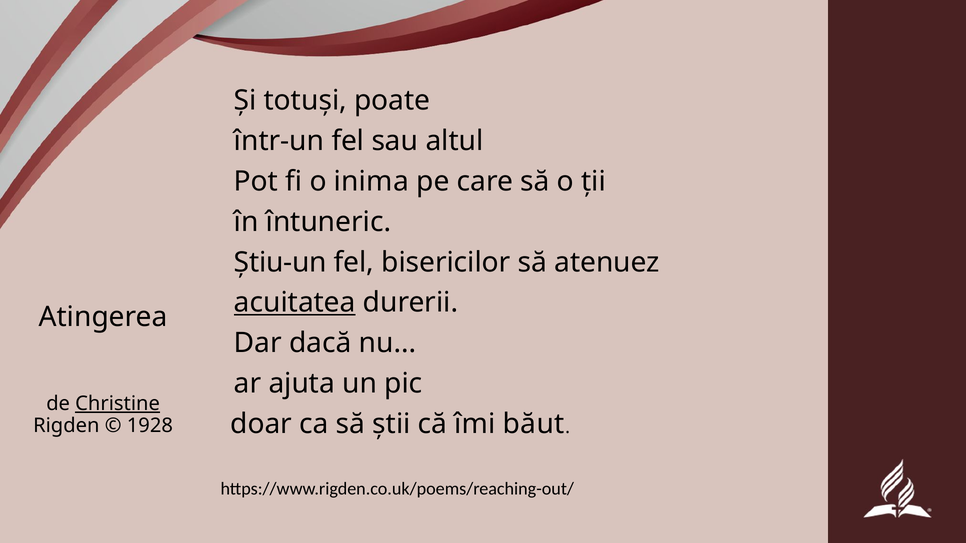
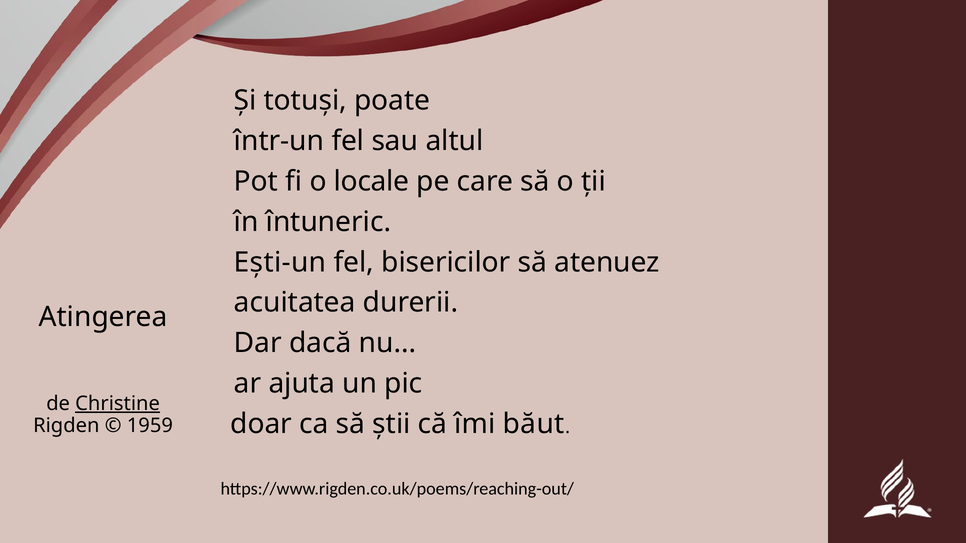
inima: inima -> locale (372, 181)
Știu-un: Știu-un -> Ești-un (280, 262)
acuitatea underline: present -> none (295, 303)
1928: 1928 -> 1959 (150, 426)
